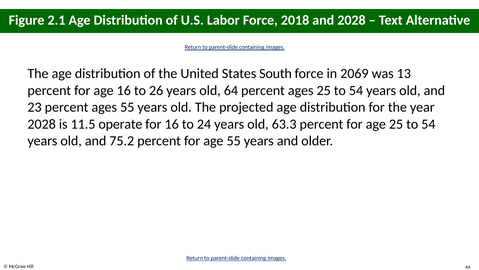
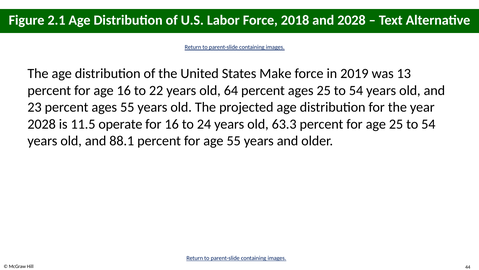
South: South -> Make (275, 74)
2069: 2069 -> 2019 (354, 74)
26: 26 -> 22 (156, 90)
75.2: 75.2 -> 88.1 (122, 141)
